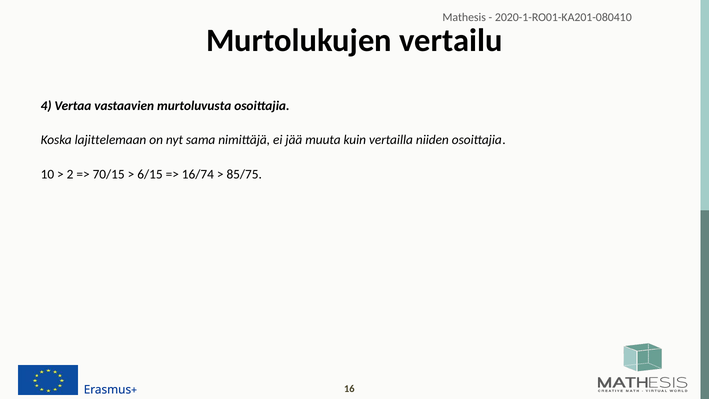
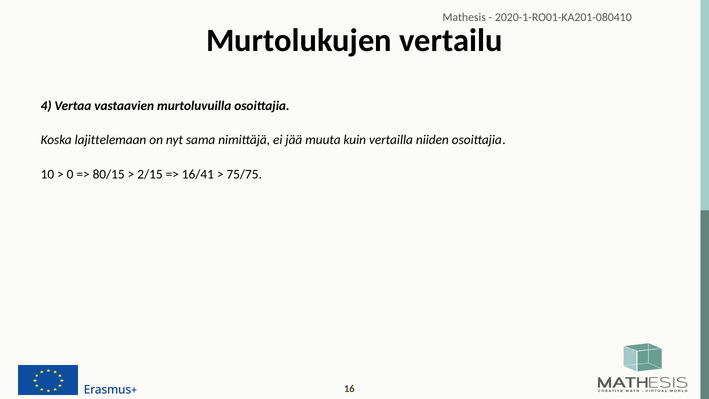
murtoluvusta: murtoluvusta -> murtoluvuilla (194, 106)
2: 2 -> 0 (70, 174)
70/15: 70/15 -> 80/15 (109, 174)
6/15: 6/15 -> 2/15 (150, 174)
16/74: 16/74 -> 16/41 (198, 174)
85/75: 85/75 -> 75/75 (244, 174)
